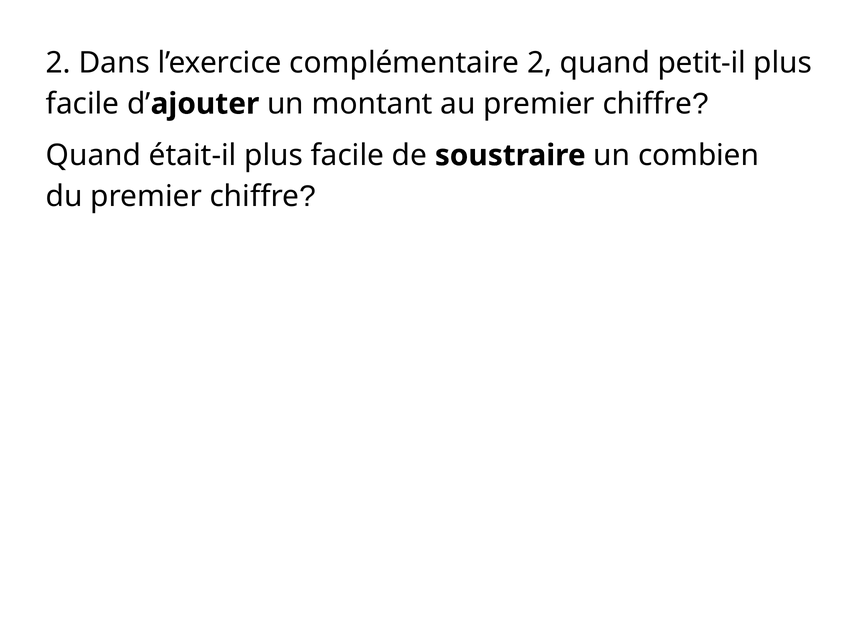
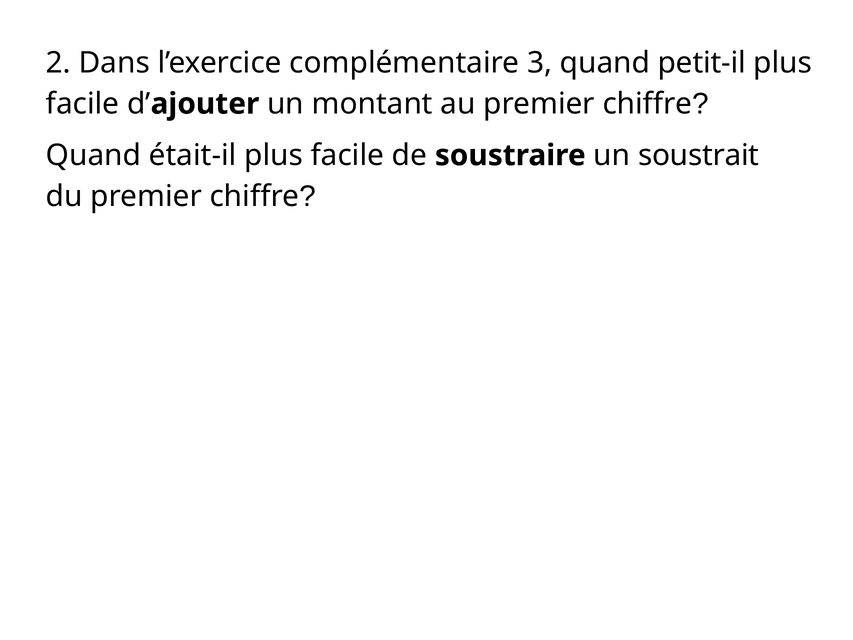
complémentaire 2: 2 -> 3 (540, 63)
combien: combien -> soustrait (699, 155)
